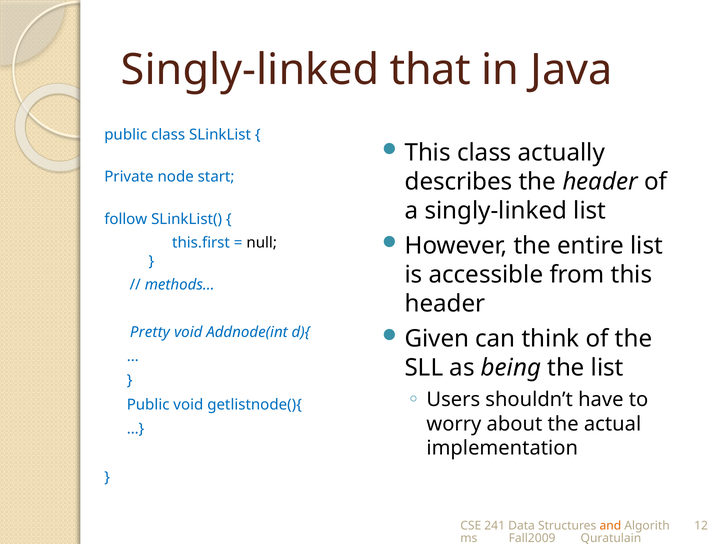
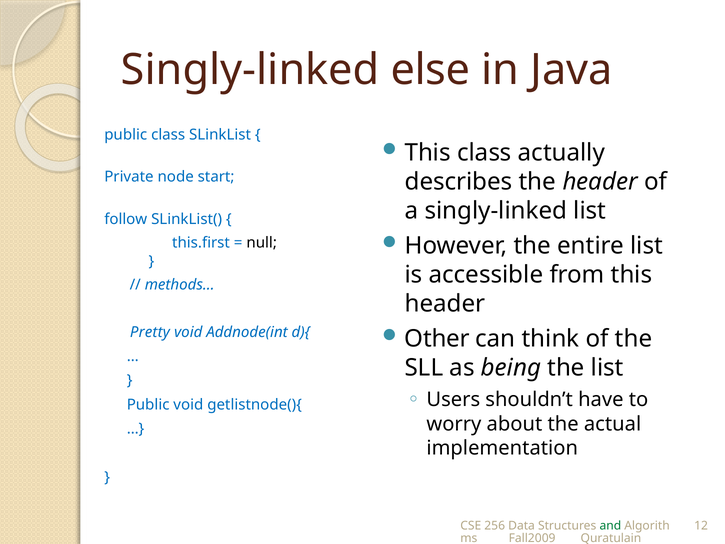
that: that -> else (430, 70)
Given: Given -> Other (437, 339)
241: 241 -> 256 (495, 526)
and colour: orange -> green (610, 526)
